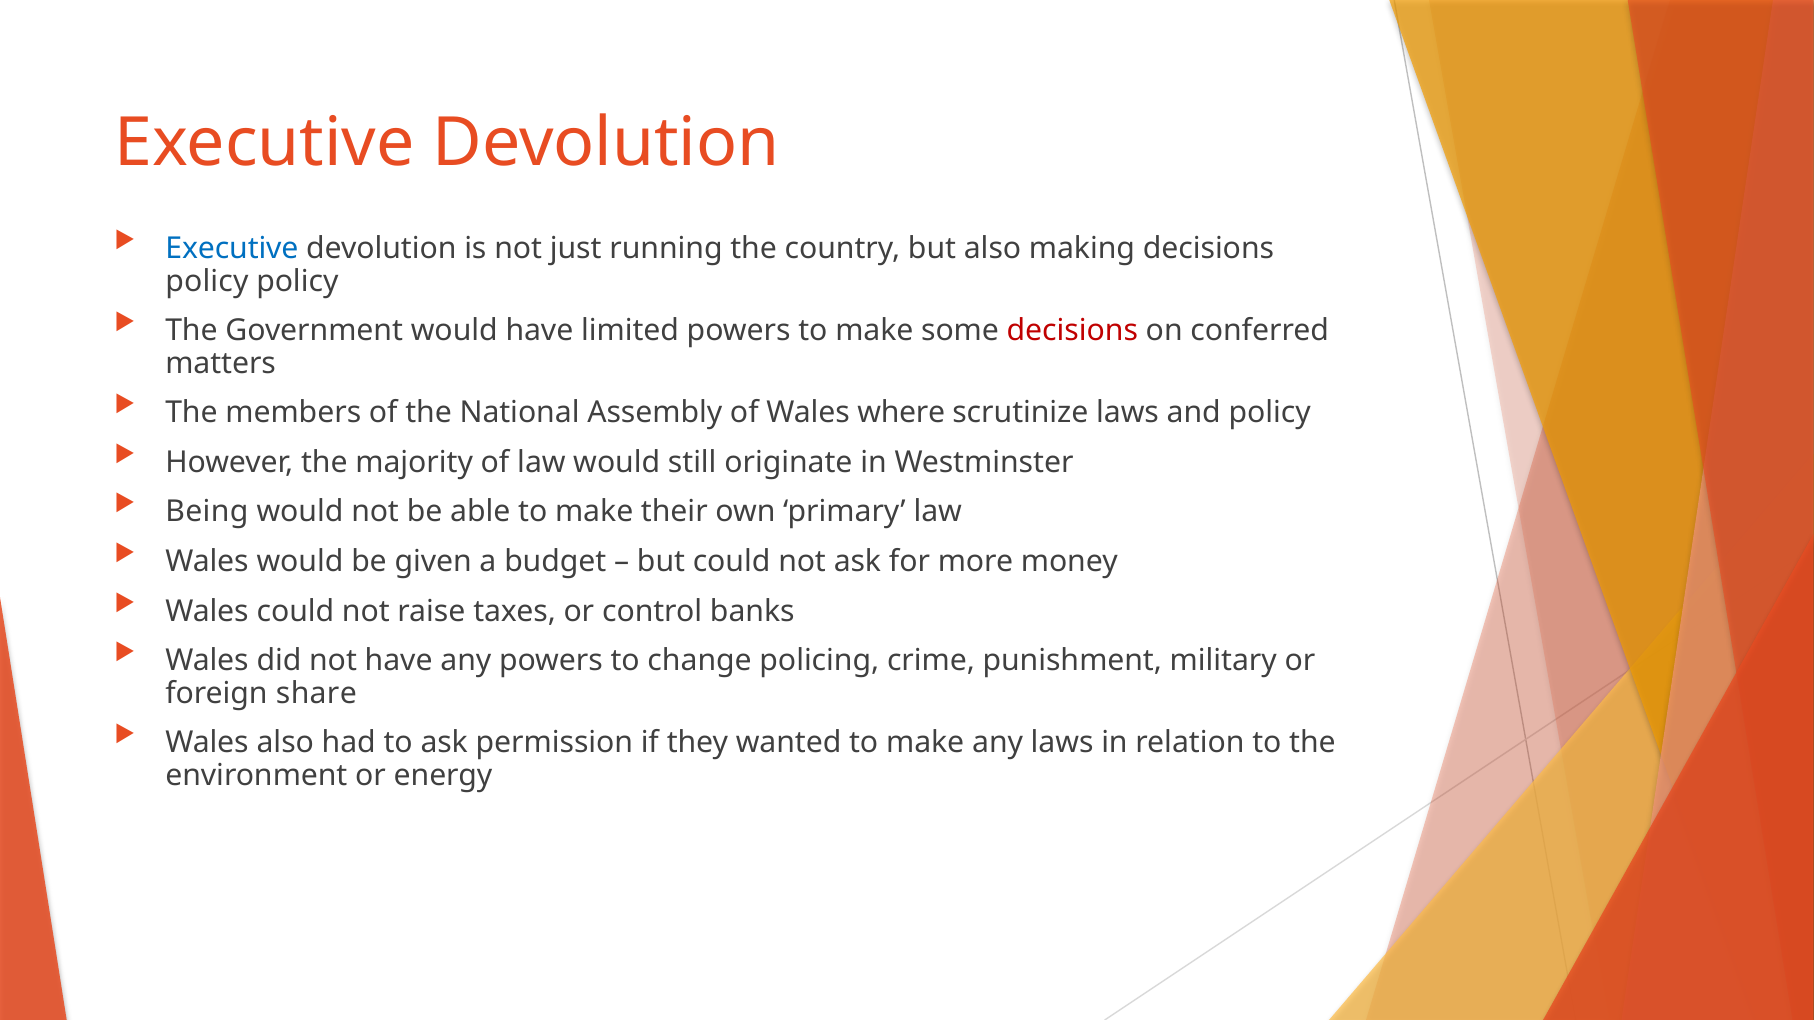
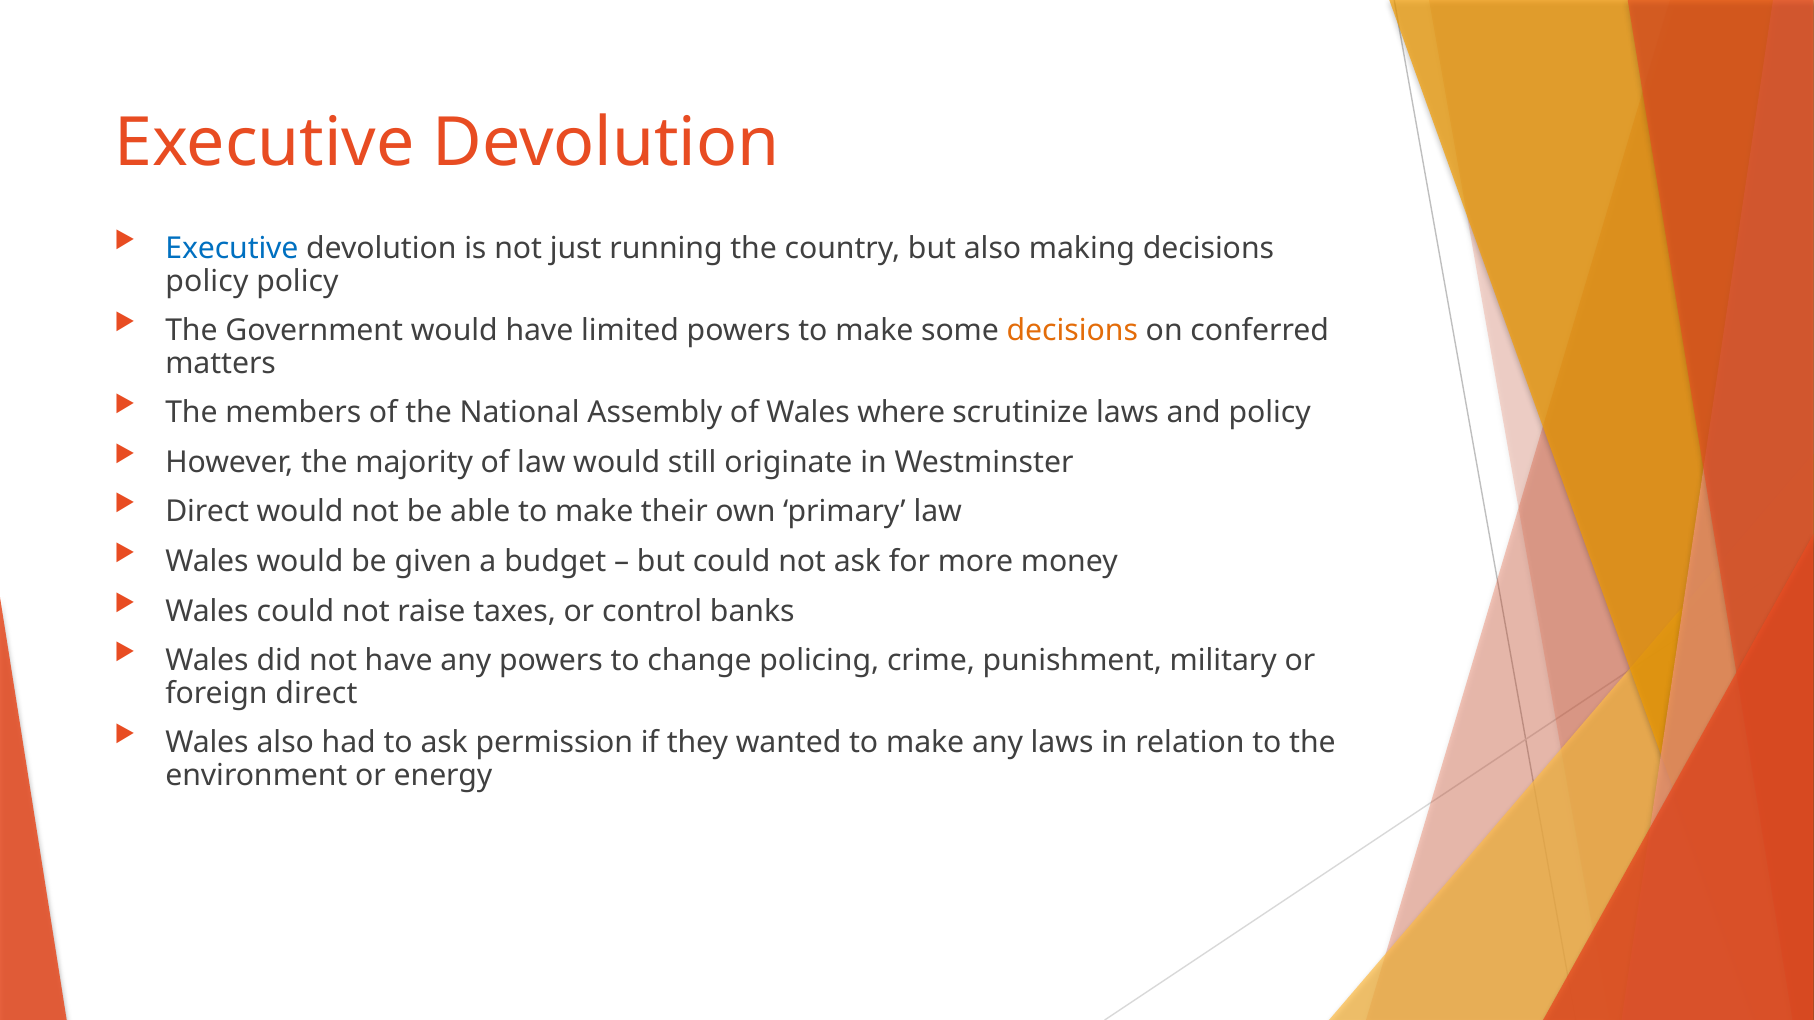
decisions colour: red -> orange (1072, 331)
Being: Being -> Direct (207, 512)
foreign share: share -> direct (316, 694)
